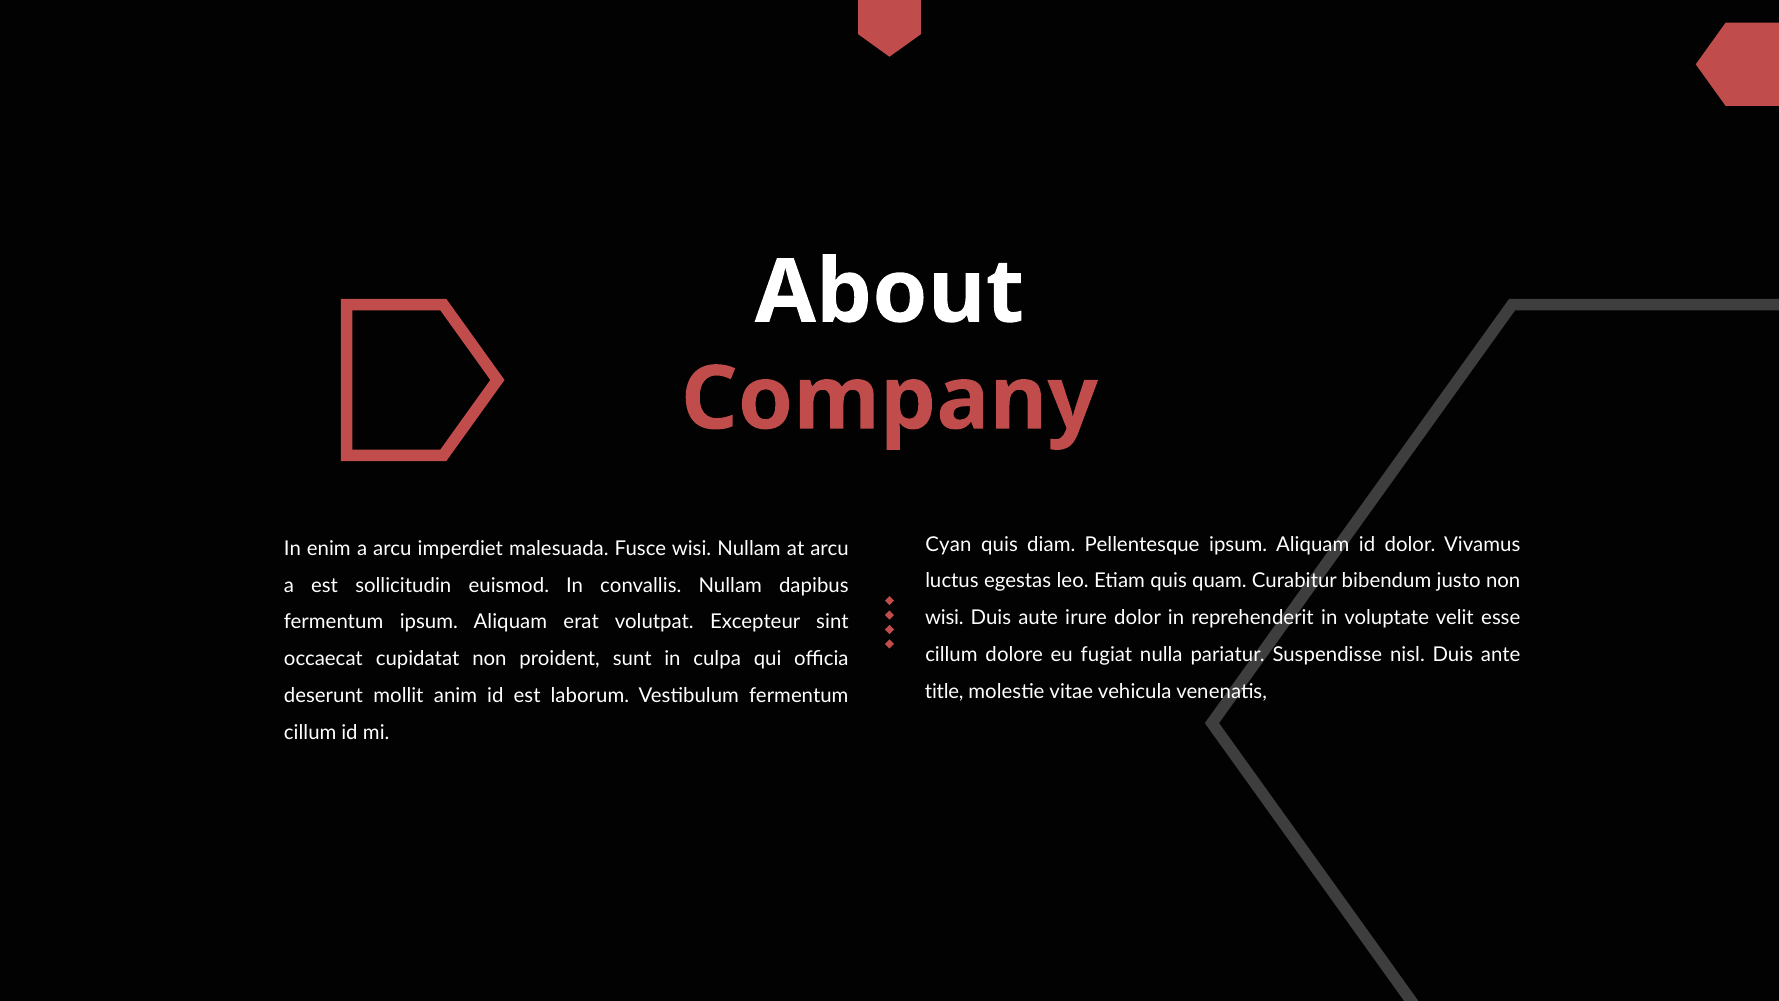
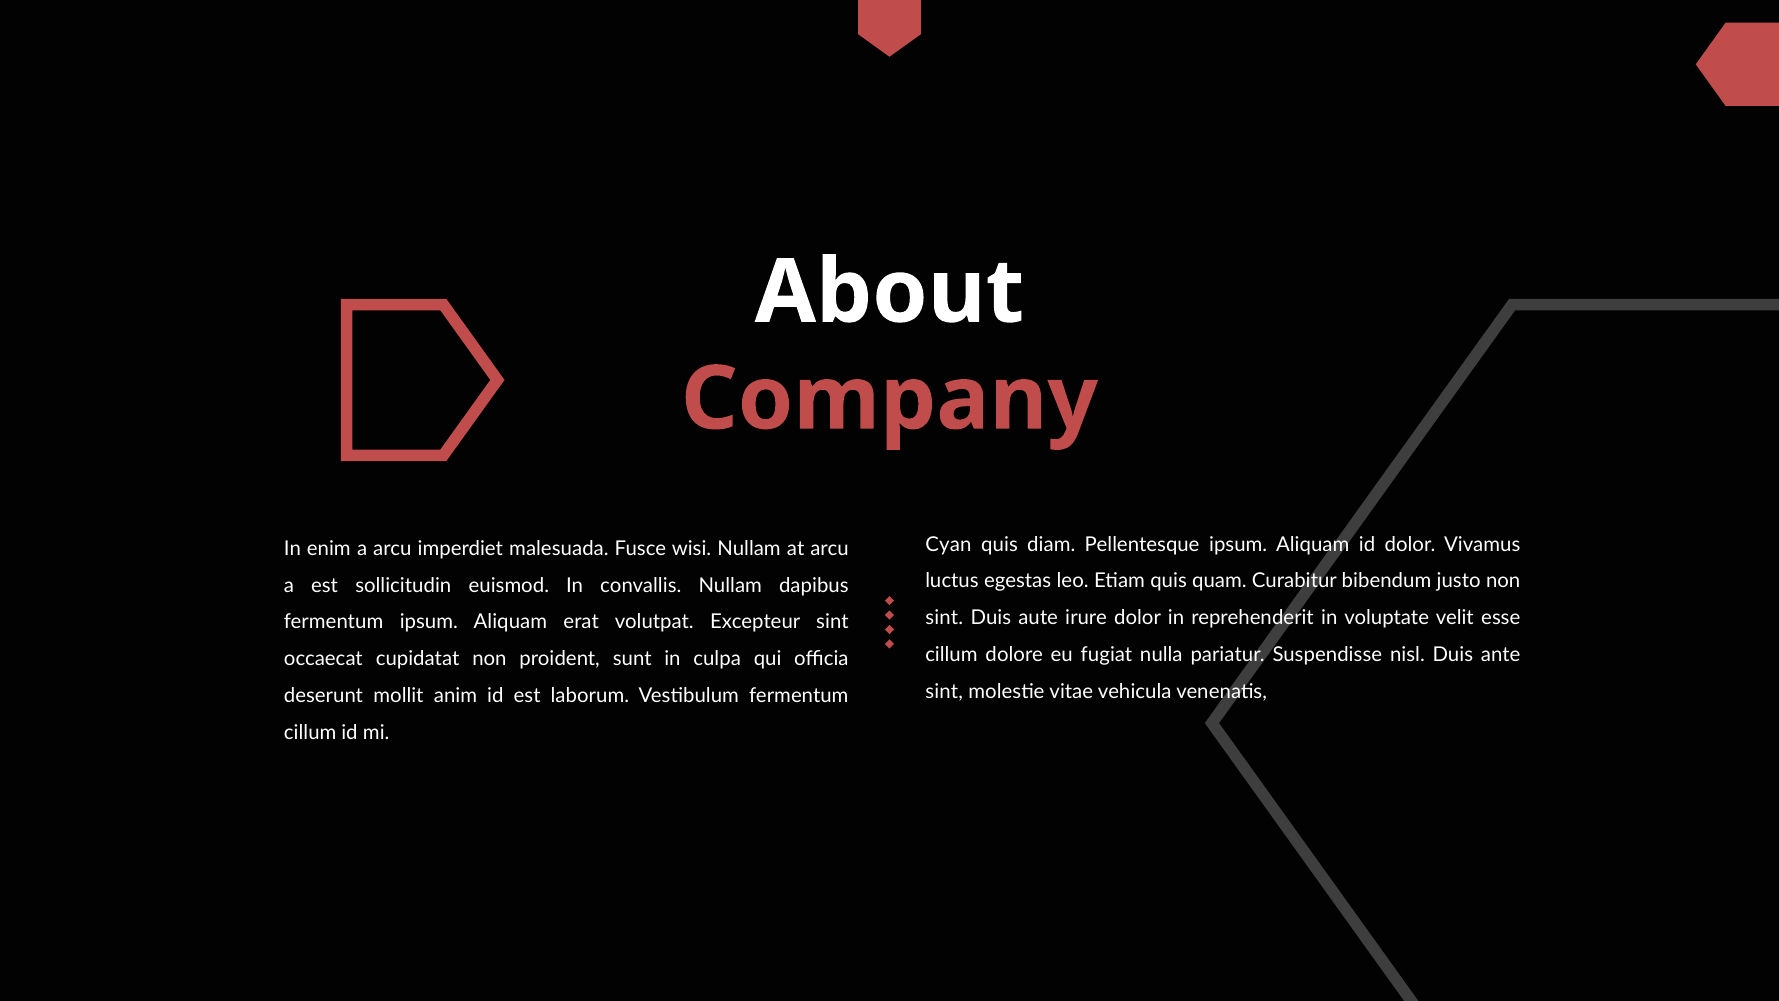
wisi: wisi -> sint (944, 618)
title: title -> sint (944, 691)
